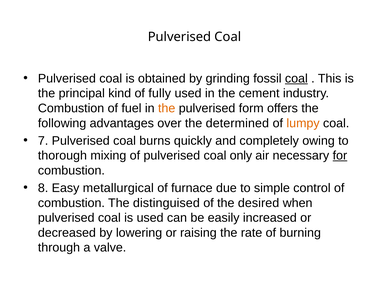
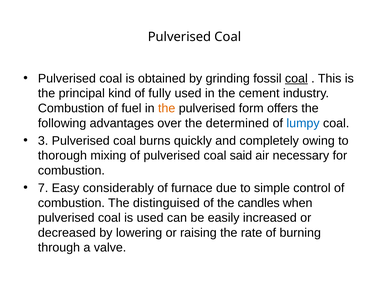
lumpy colour: orange -> blue (303, 123)
7: 7 -> 3 (43, 141)
only: only -> said (241, 155)
for underline: present -> none (340, 155)
8: 8 -> 7 (43, 188)
metallurgical: metallurgical -> considerably (118, 188)
desired: desired -> candles (259, 203)
